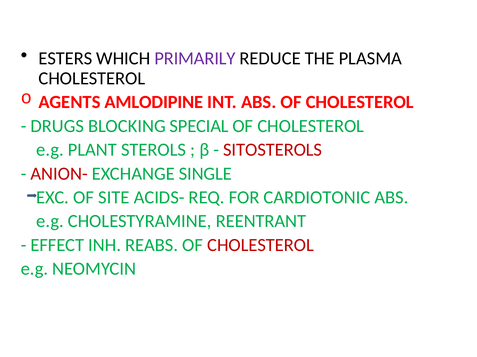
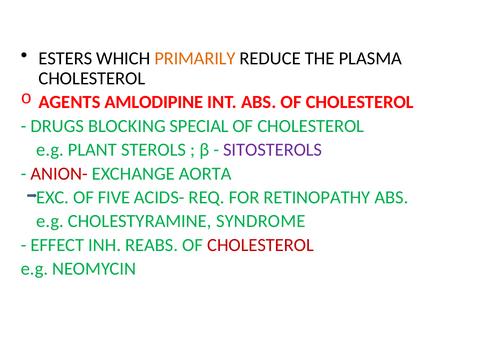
PRIMARILY colour: purple -> orange (195, 59)
SITOSTEROLS colour: red -> purple (273, 150)
SINGLE: SINGLE -> AORTA (205, 174)
SITE: SITE -> FIVE (114, 198)
CARDIOTONIC: CARDIOTONIC -> RETINOPATHY (317, 198)
REENTRANT: REENTRANT -> SYNDROME (261, 222)
